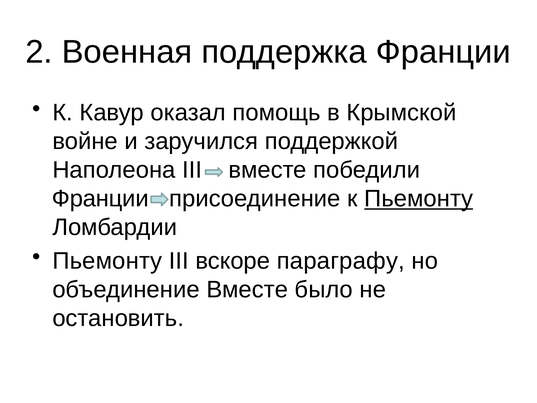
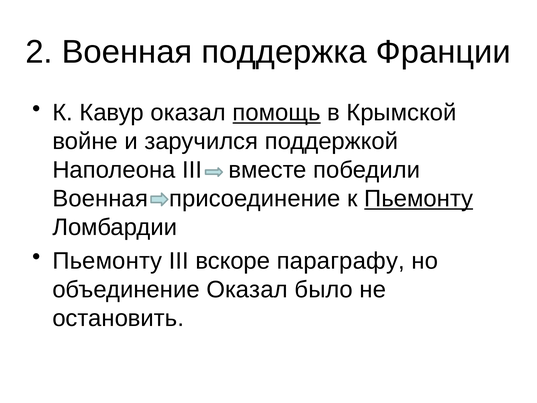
помощь underline: none -> present (277, 113)
Франции: Франции -> Военная (100, 199)
объединение Вместе: Вместе -> Оказал (247, 289)
